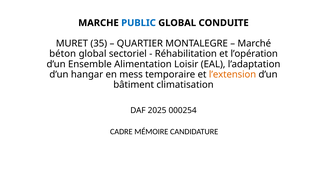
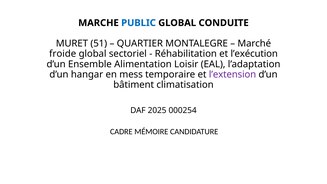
35: 35 -> 51 (99, 43)
béton: béton -> froide (63, 54)
l’opération: l’opération -> l’exécution (254, 54)
l’extension colour: orange -> purple (233, 74)
